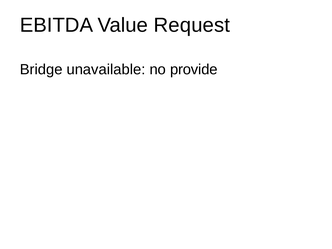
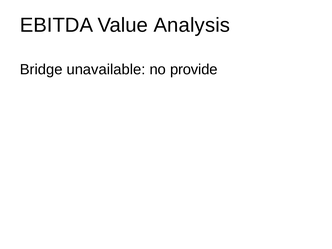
Request: Request -> Analysis (192, 25)
